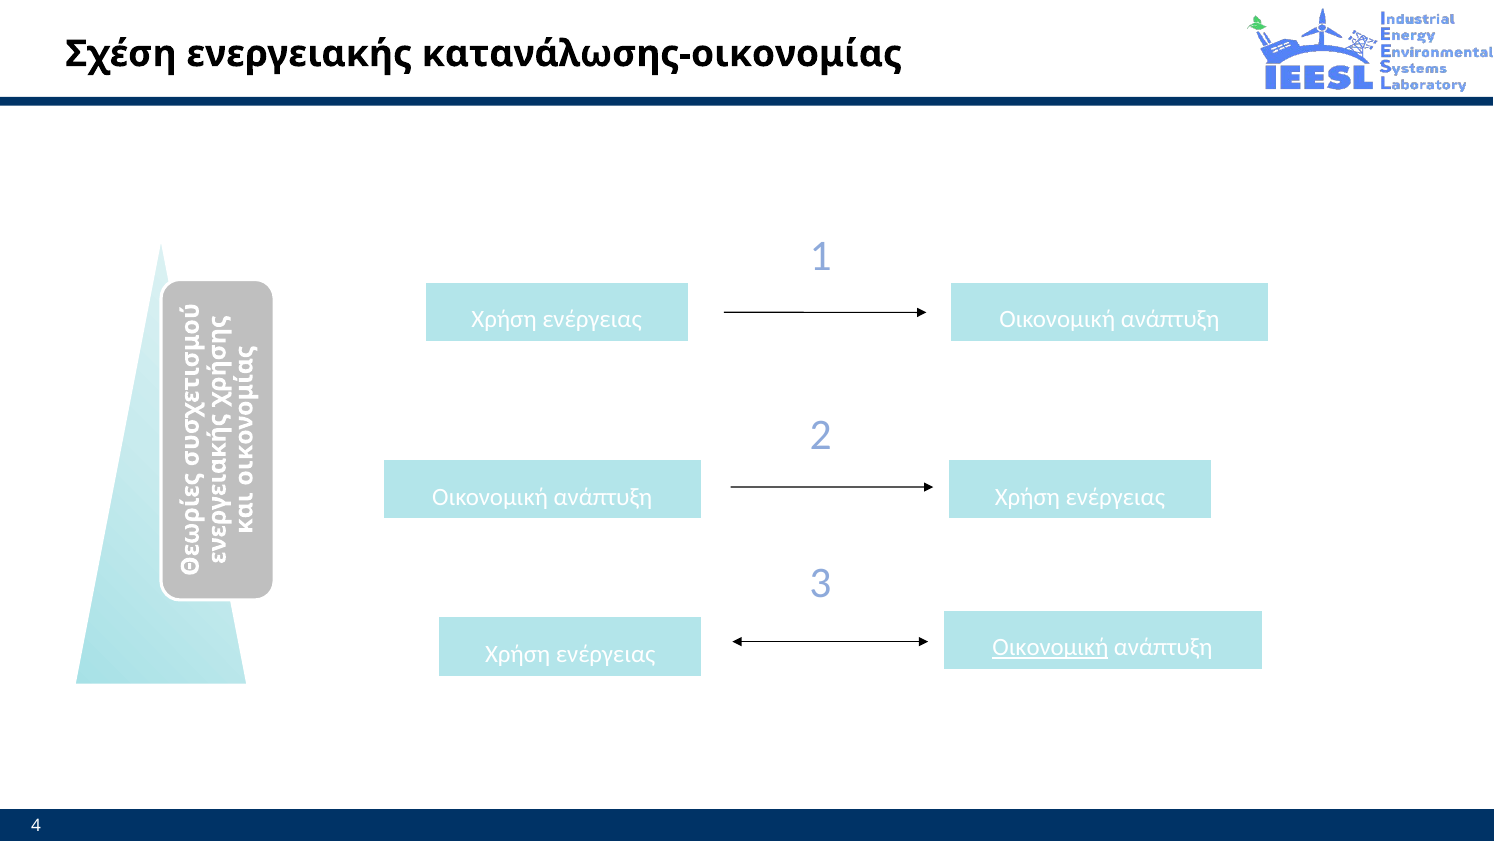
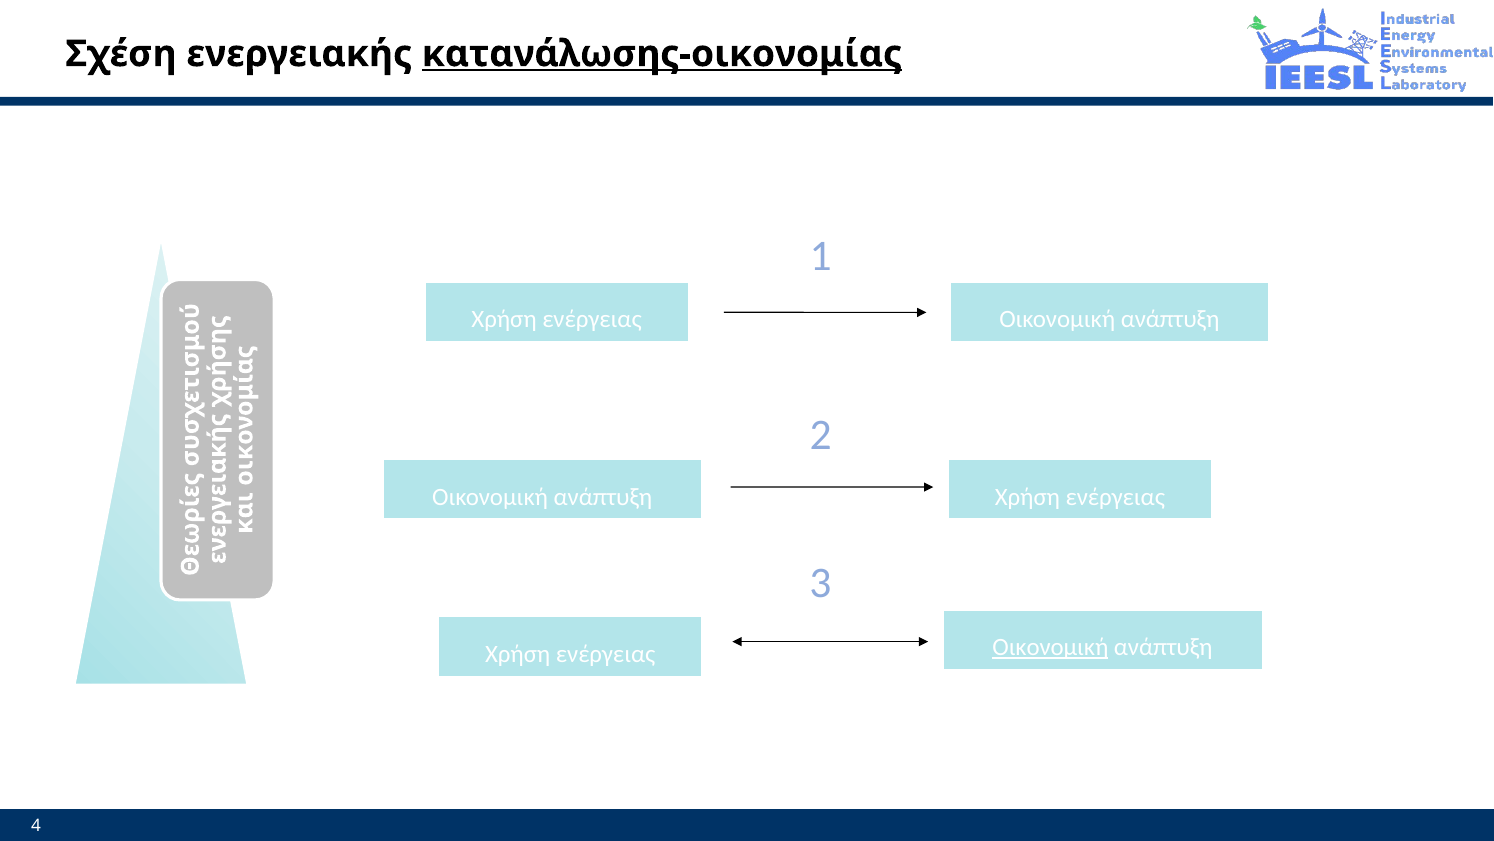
κατανάλωσης-οικονομίας underline: none -> present (662, 54)
